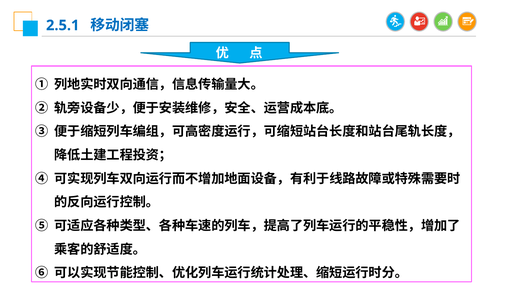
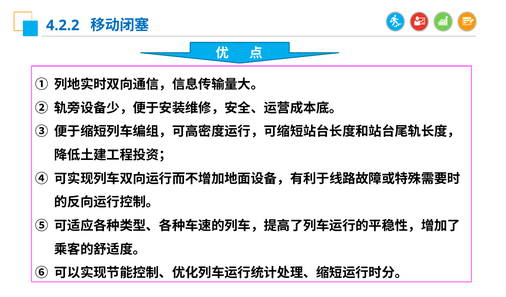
2.5.1: 2.5.1 -> 4.2.2 (63, 25)
